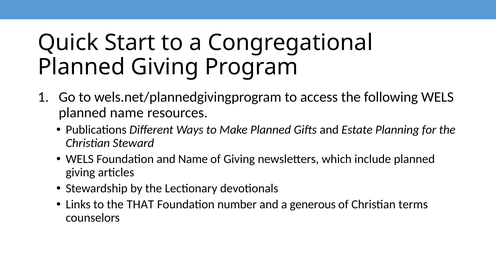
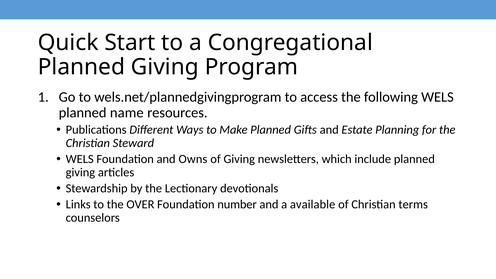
and Name: Name -> Owns (193, 159)
THAT: THAT -> OVER (140, 204)
generous: generous -> available (313, 204)
